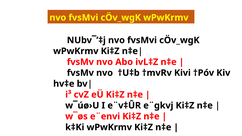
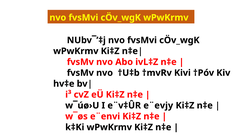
e¨gkvj: e¨gkvj -> e¨evjy (158, 106)
